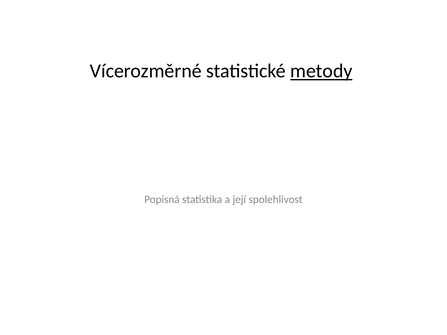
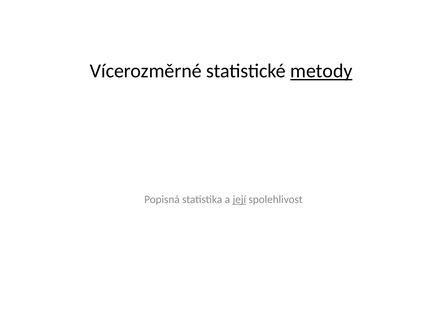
její underline: none -> present (239, 200)
